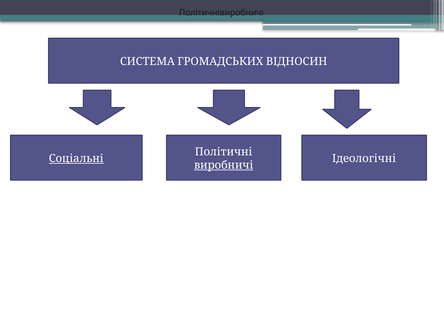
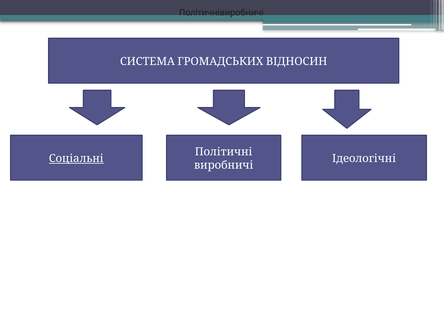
виробничі underline: present -> none (224, 165)
